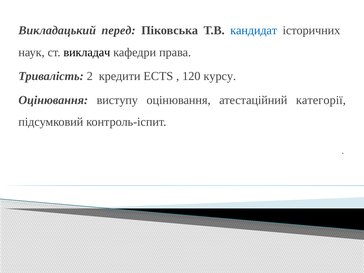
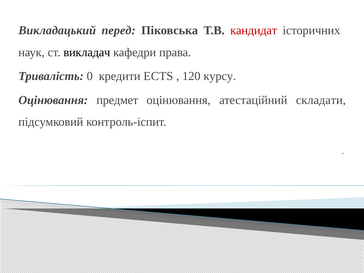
кандидат colour: blue -> red (254, 30)
2: 2 -> 0 (90, 76)
виступу: виступу -> предмет (117, 100)
категорії: категорії -> складати (321, 100)
